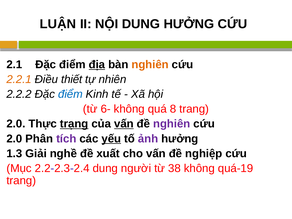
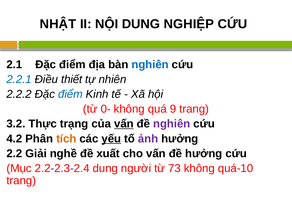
LUẬN: LUẬN -> NHẬT (58, 24)
DUNG HƯỞNG: HƯỞNG -> NGHIỆP (189, 24)
địa underline: present -> none (97, 65)
nghiên colour: orange -> blue (150, 65)
2.2.1 colour: orange -> blue (19, 79)
6-: 6- -> 0- (106, 109)
8: 8 -> 9 (173, 109)
2.0: 2.0 -> 3.2 (16, 124)
trạng underline: present -> none (74, 124)
2.0: 2.0 -> 4.2 (14, 139)
tích colour: purple -> orange (66, 139)
1.3: 1.3 -> 2.2 (14, 153)
đề nghiệp: nghiệp -> hưởng (204, 153)
38: 38 -> 73 (174, 168)
quá-19: quá-19 -> quá-10 (236, 168)
